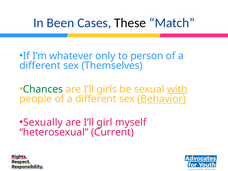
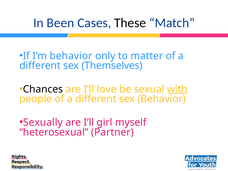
I’m whatever: whatever -> behavior (71, 56)
person: person -> matter (147, 56)
Chances colour: green -> black (43, 89)
girls: girls -> love (107, 89)
Behavior underline: present -> none (162, 99)
Current: Current -> Partner (112, 132)
